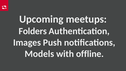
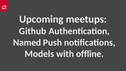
Folders: Folders -> Github (33, 31)
Images: Images -> Named (27, 42)
